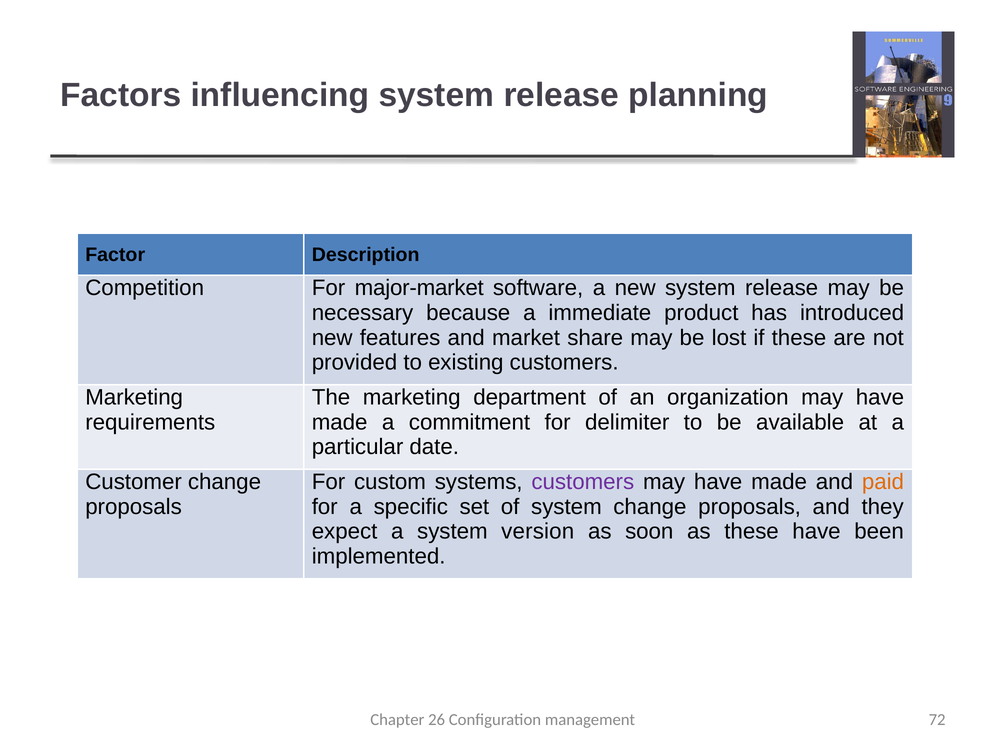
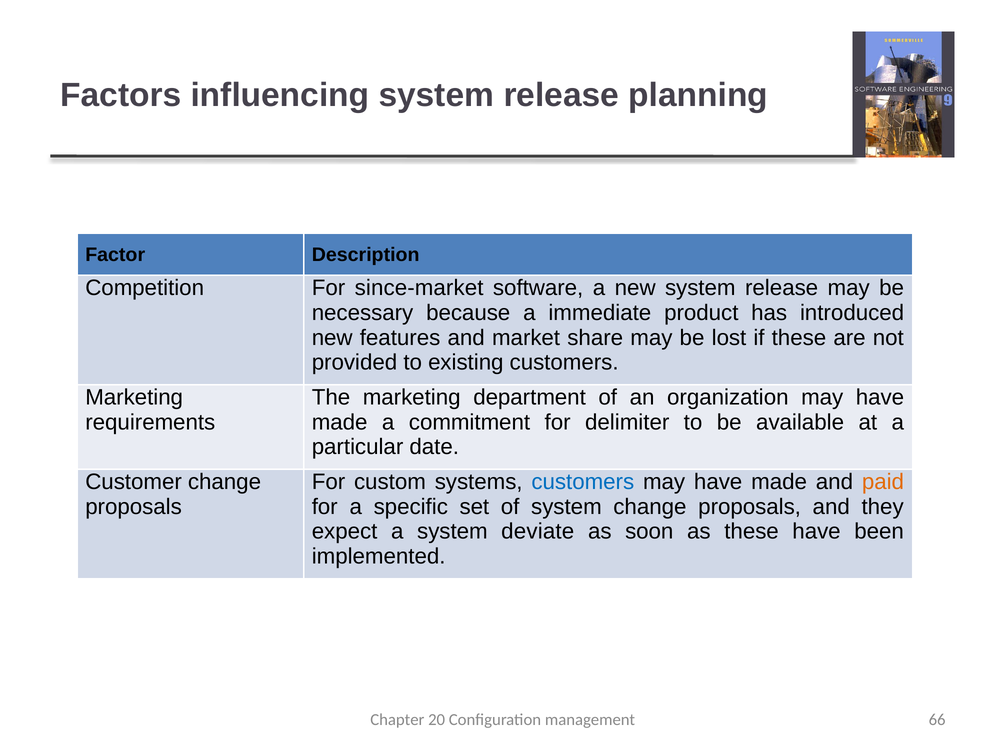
major-market: major-market -> since-market (419, 288)
customers colour: purple -> blue (583, 482)
version: version -> deviate (538, 532)
26: 26 -> 20 (437, 720)
72: 72 -> 66 (937, 720)
